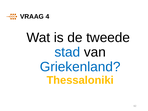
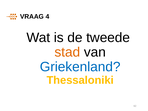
stad colour: blue -> orange (67, 52)
